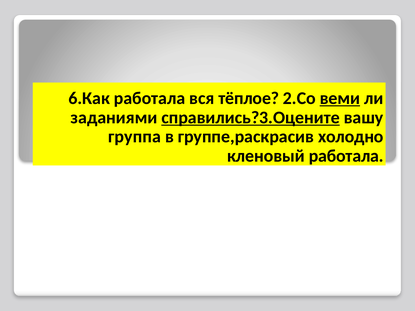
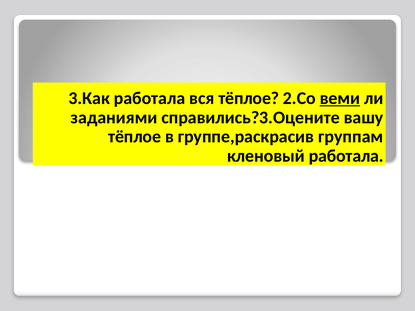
6.Как: 6.Как -> 3.Как (89, 98)
справились?3.Оцените underline: present -> none (251, 118)
группа: группа -> тёплое (135, 137)
холодно: холодно -> группам (351, 137)
